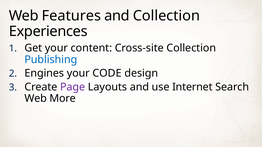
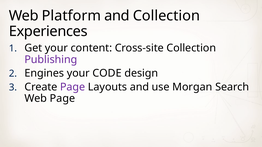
Features: Features -> Platform (71, 16)
Publishing colour: blue -> purple (51, 60)
Internet: Internet -> Morgan (192, 87)
Web More: More -> Page (62, 99)
